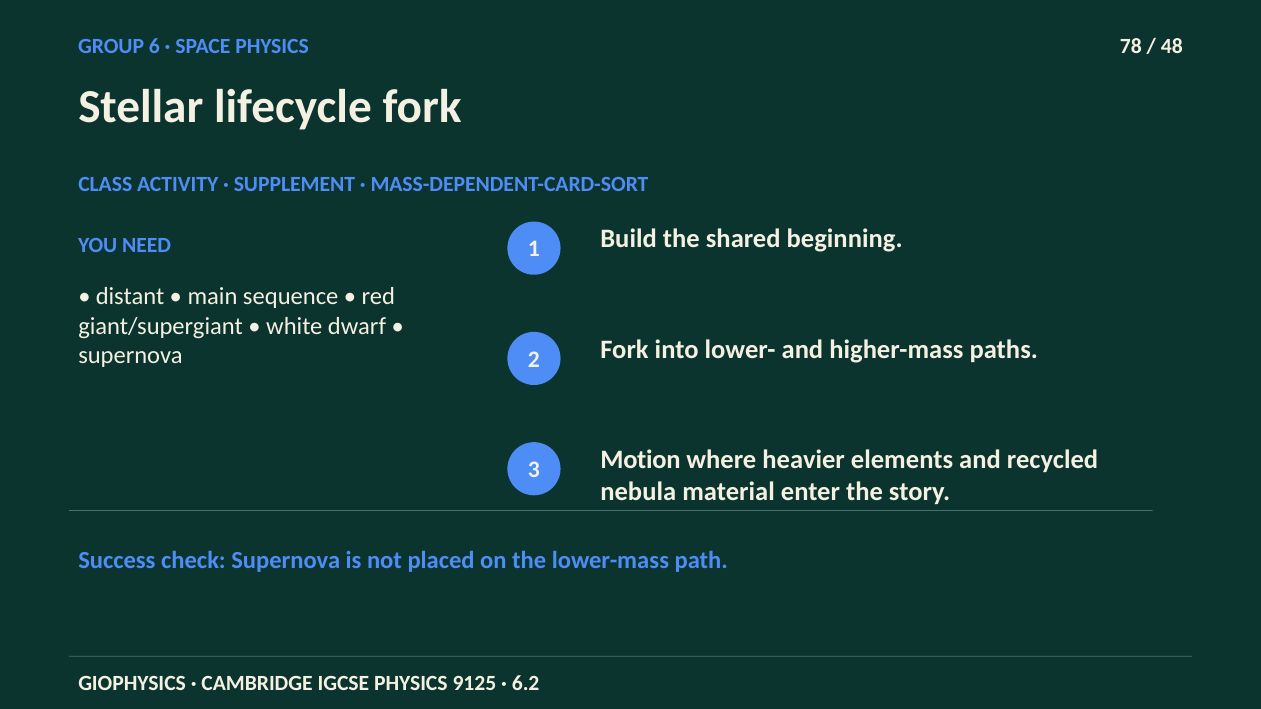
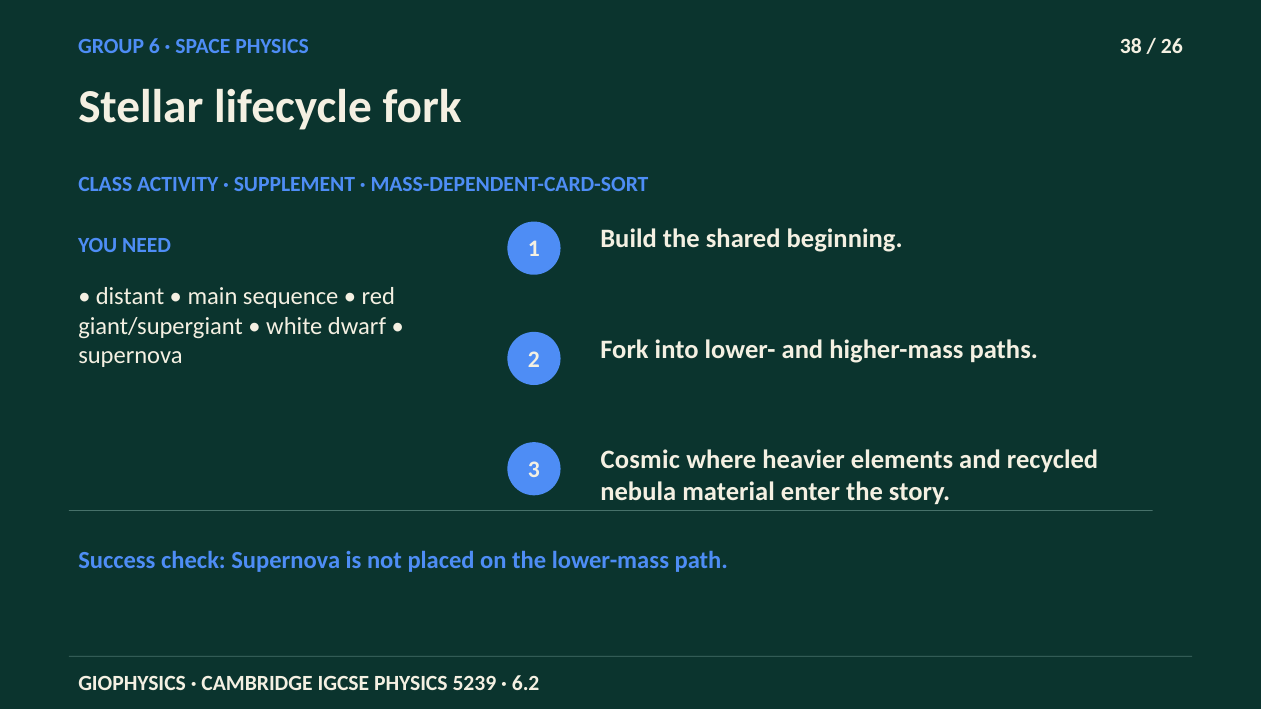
78: 78 -> 38 (1131, 47)
48: 48 -> 26 (1172, 47)
Motion: Motion -> Cosmic (640, 460)
9125: 9125 -> 5239 (474, 684)
